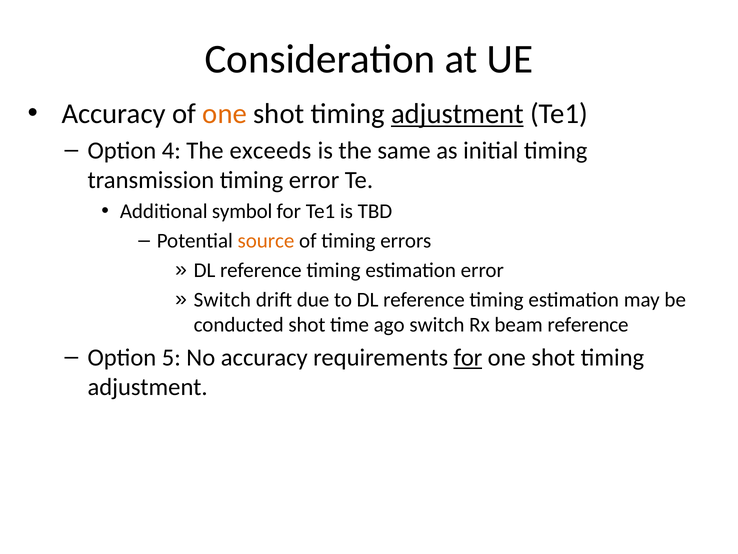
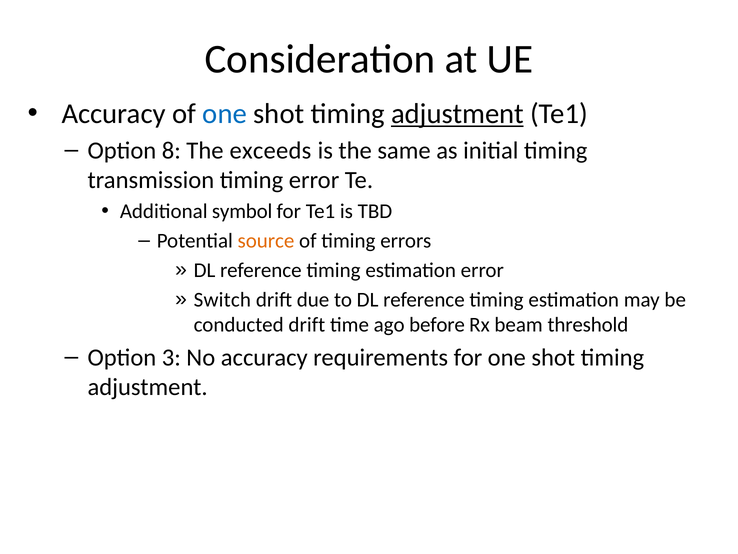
one colour: orange -> blue (225, 114)
4: 4 -> 8 (171, 150)
conducted shot: shot -> drift (307, 325)
ago switch: switch -> before (437, 325)
beam reference: reference -> threshold (588, 325)
5: 5 -> 3 (171, 357)
for underline: present -> none (468, 357)
